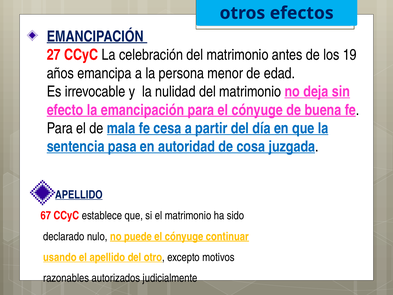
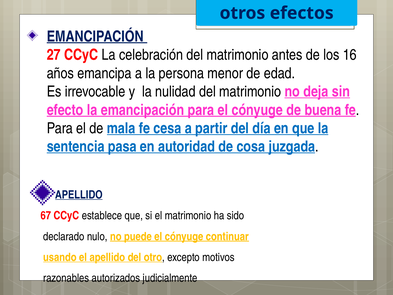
19: 19 -> 16 (350, 55)
